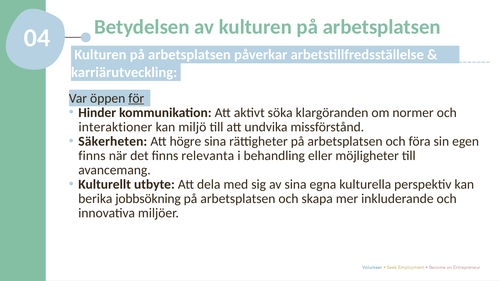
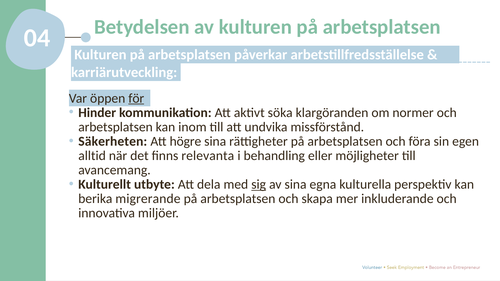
interaktioner: interaktioner -> arbetsplatsen (116, 127)
miljö: miljö -> inom (192, 127)
finns: finns -> alltid (92, 156)
sig underline: none -> present (259, 185)
jobbsökning: jobbsökning -> migrerande (148, 199)
